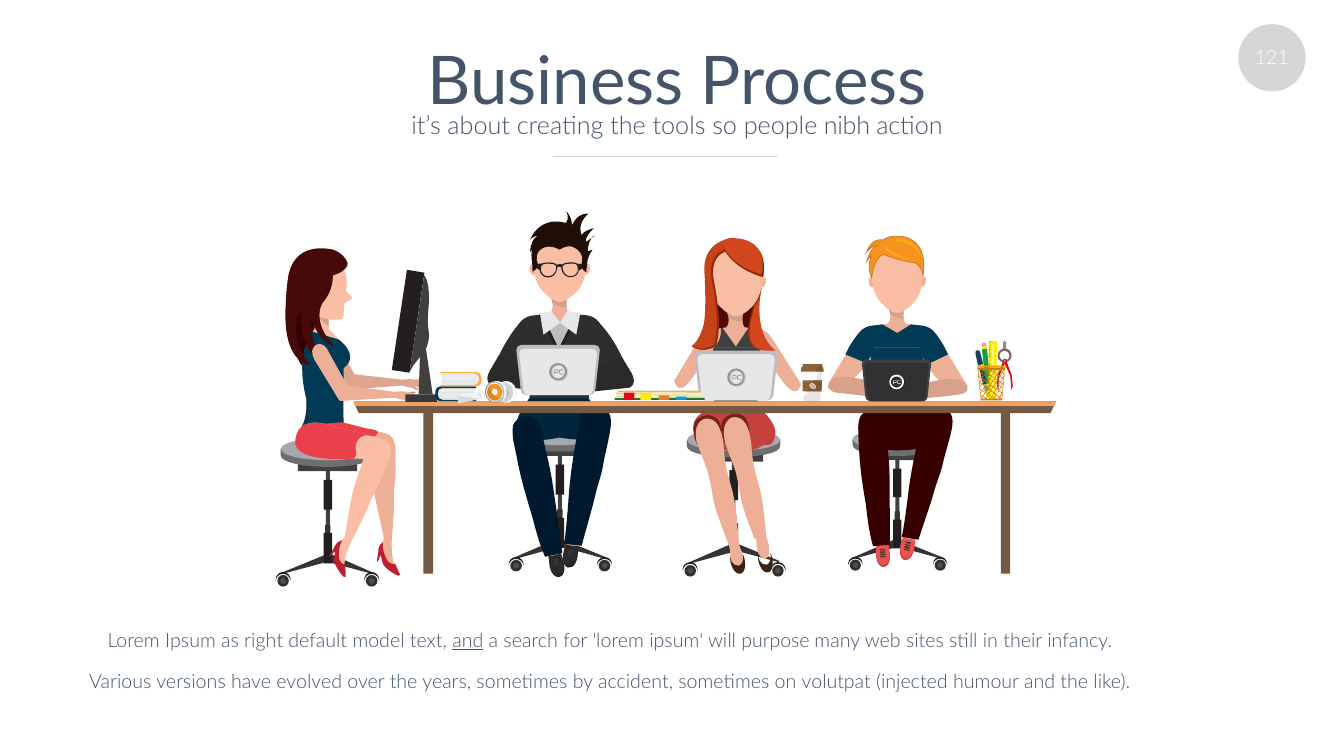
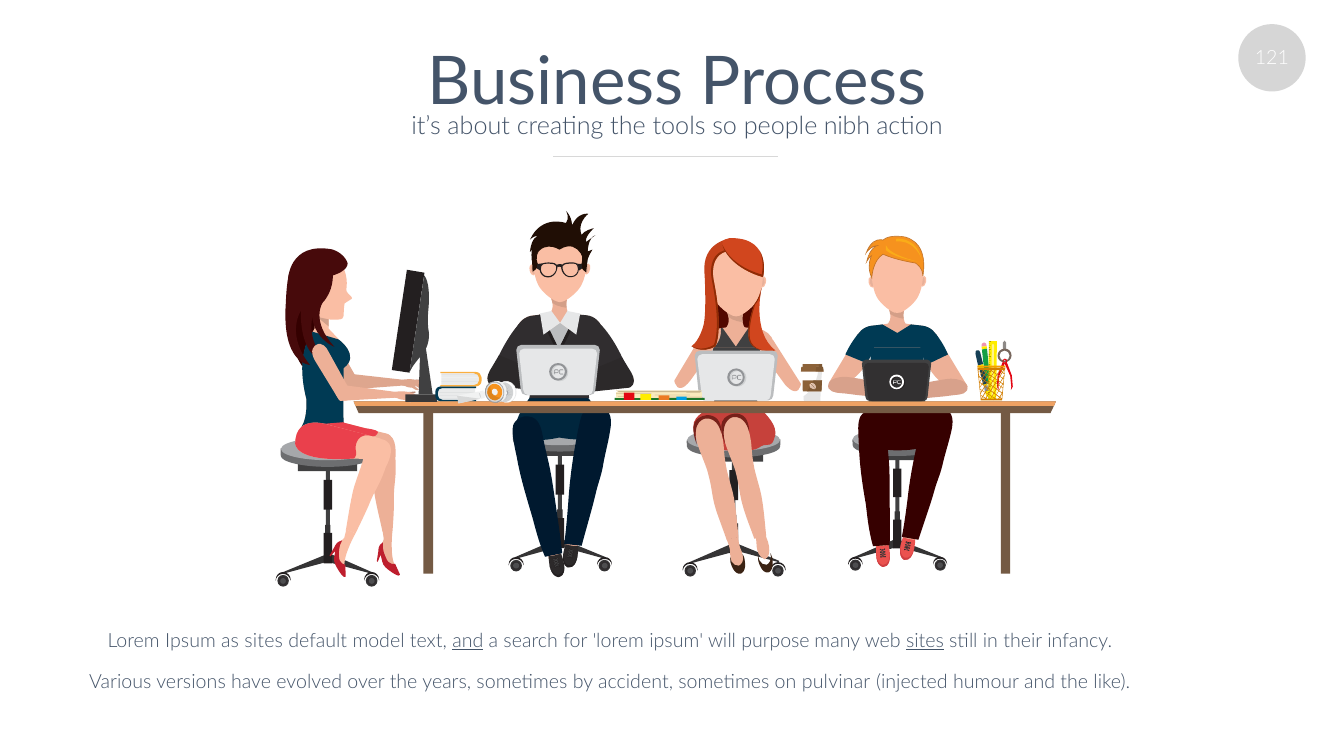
as right: right -> sites (264, 641)
sites underline: none -> present (925, 641)
volutpat: volutpat -> pulvinar (836, 682)
